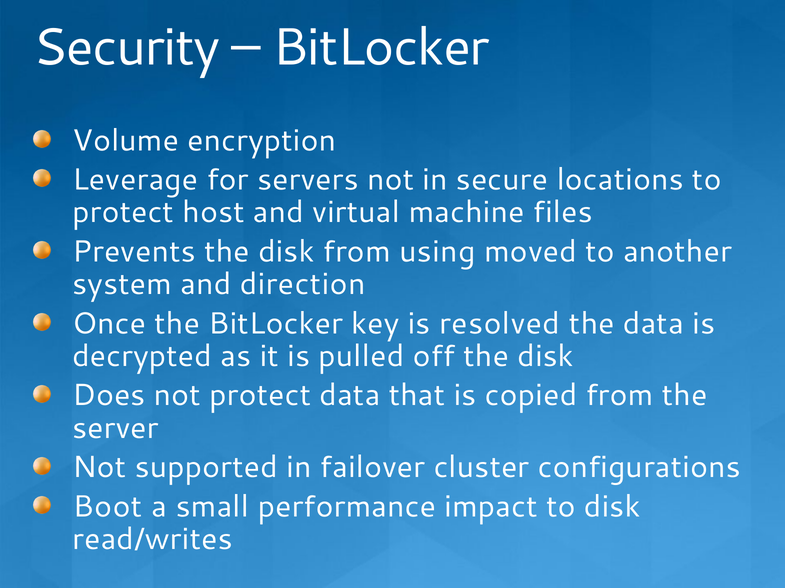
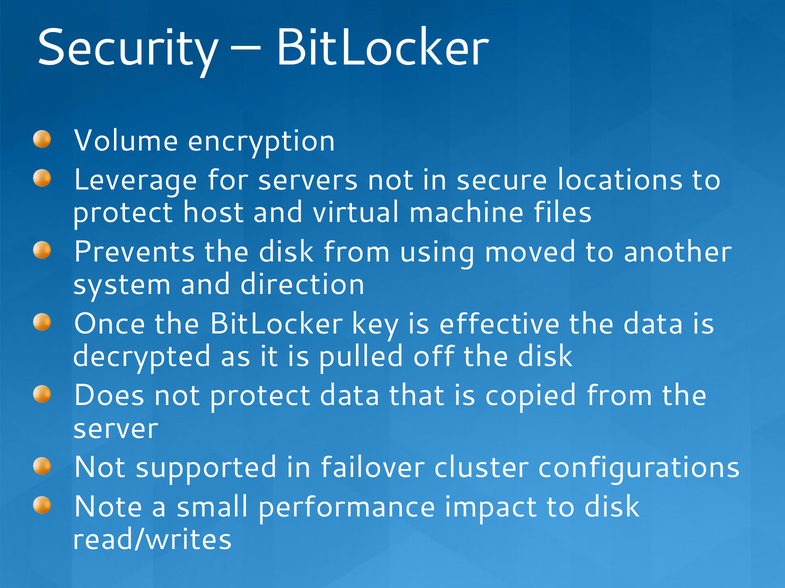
resolved: resolved -> effective (500, 324)
Boot: Boot -> Note (108, 507)
